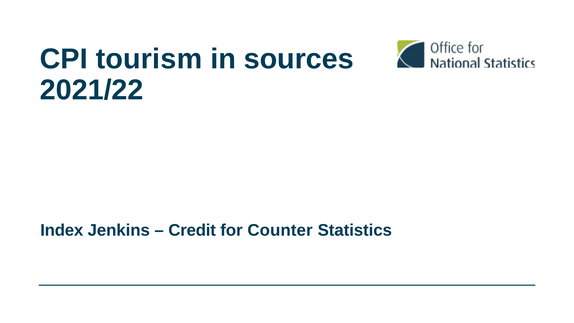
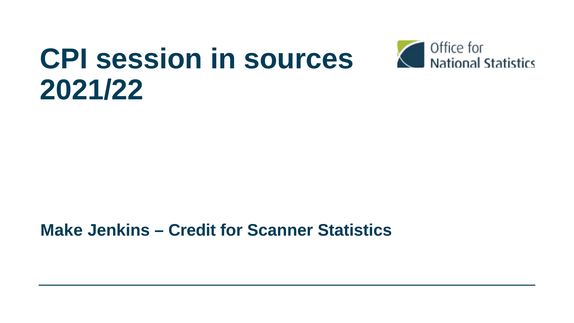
tourism: tourism -> session (149, 59)
Index: Index -> Make (62, 230)
Counter: Counter -> Scanner (280, 230)
